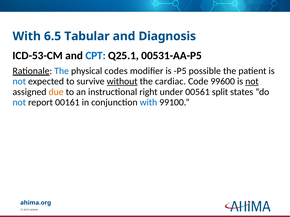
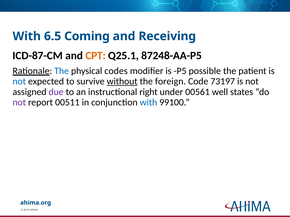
Tabular: Tabular -> Coming (87, 36)
Diagnosis: Diagnosis -> Receiving (167, 36)
ICD-53-CM: ICD-53-CM -> ICD-87-CM (38, 56)
CPT colour: blue -> orange (96, 56)
00531-AA-P5: 00531-AA-P5 -> 87248-AA-P5 (172, 56)
cardiac: cardiac -> foreign (170, 82)
99600: 99600 -> 73197 (223, 82)
not underline: present -> none (252, 82)
due colour: orange -> purple (56, 92)
split: split -> well (220, 92)
not colour: blue -> purple (19, 102)
00161: 00161 -> 00511 (67, 102)
